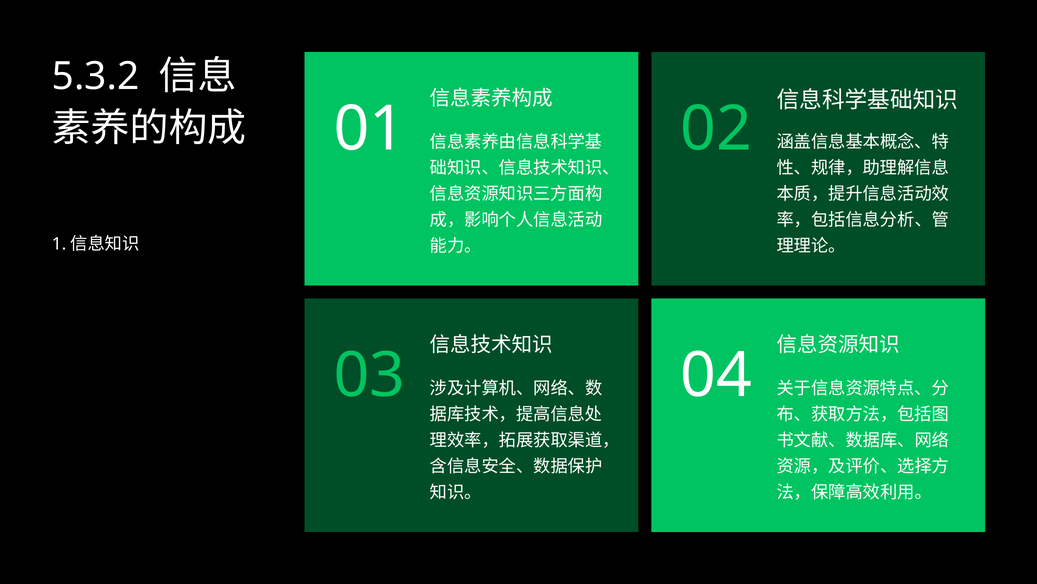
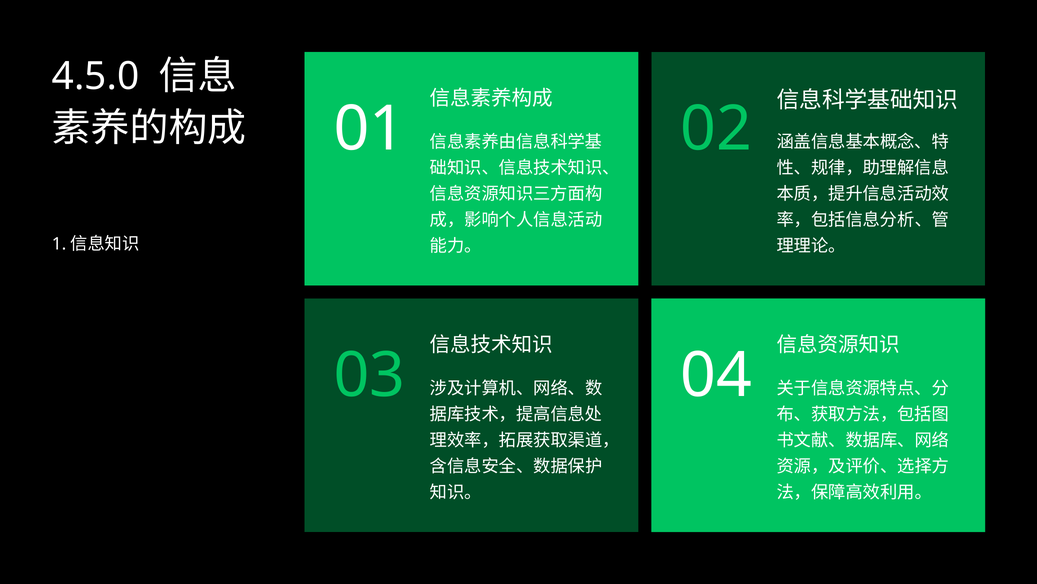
5.3.2: 5.3.2 -> 4.5.0 (96, 77)
